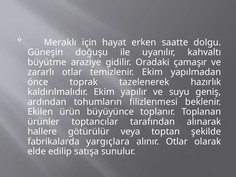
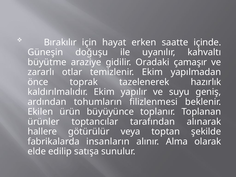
Meraklı: Meraklı -> Bırakılır (60, 42)
dolgu: dolgu -> içinde (207, 42)
yargıçlara: yargıçlara -> insanların (108, 141)
alınır Otlar: Otlar -> Alma (177, 141)
